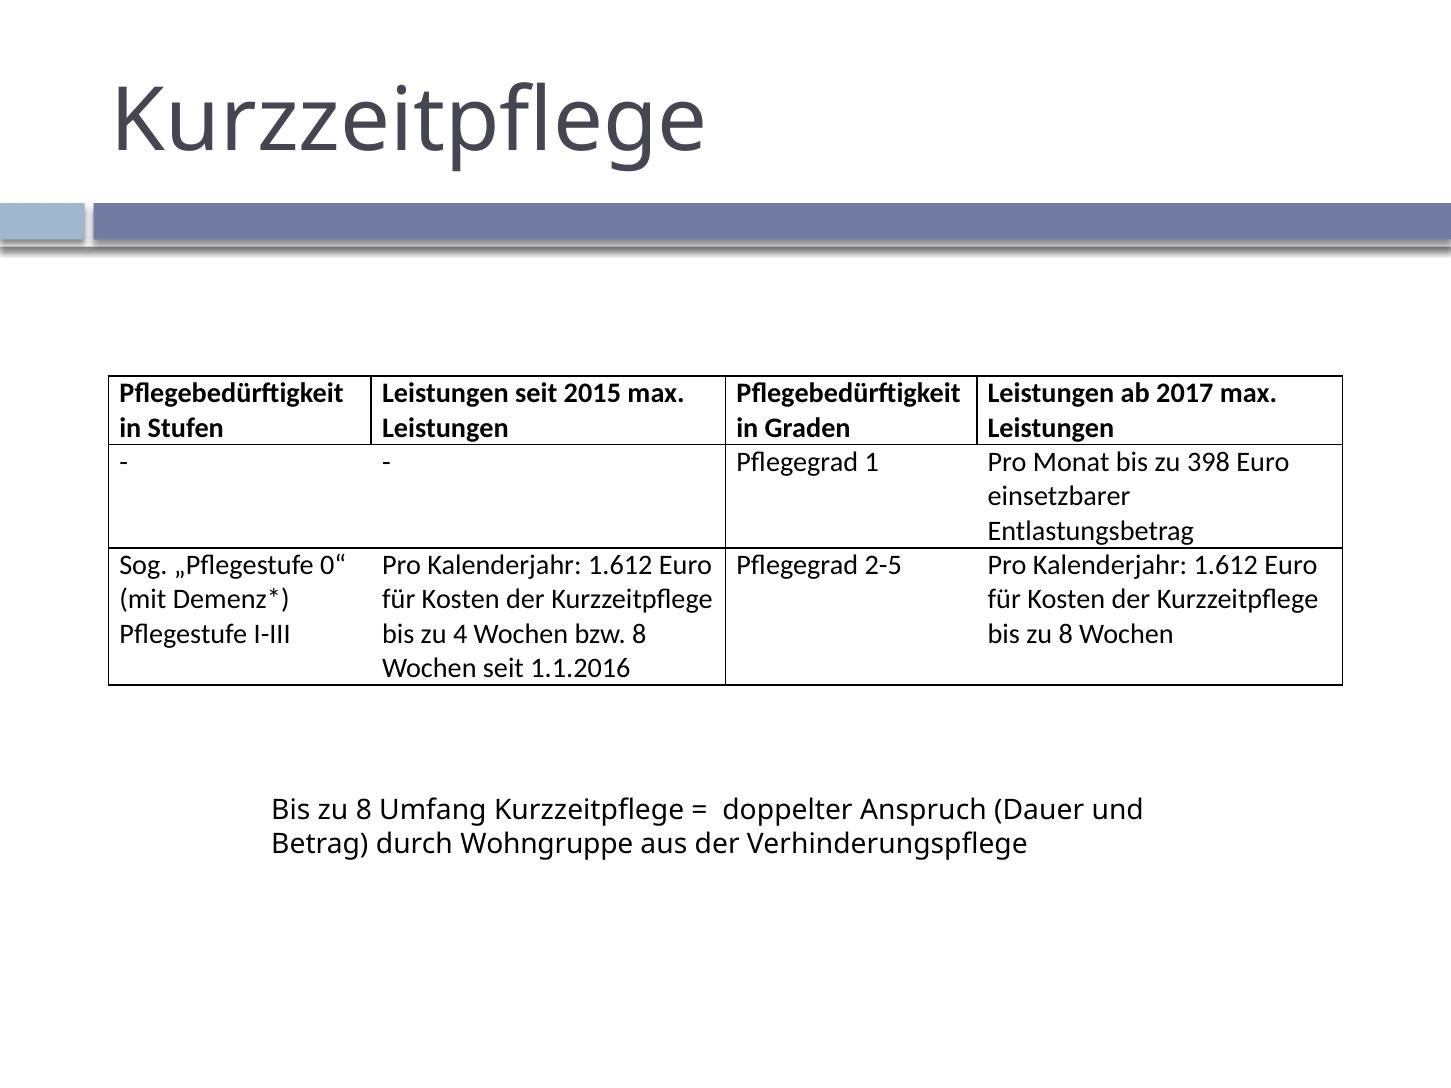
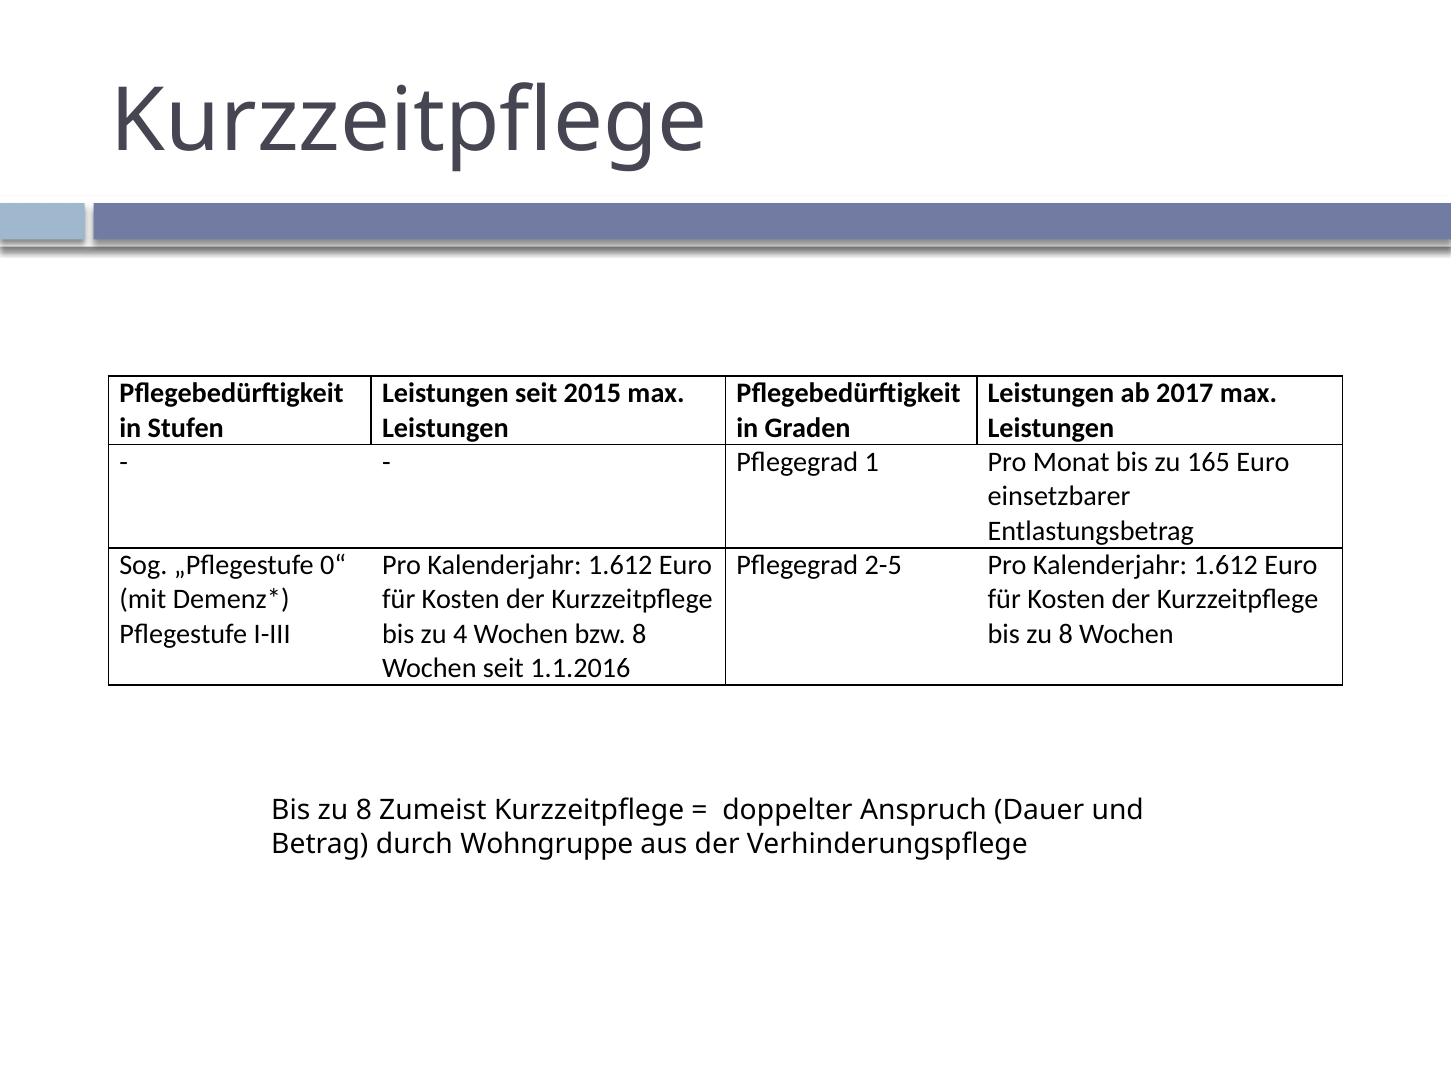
398: 398 -> 165 (1208, 462)
Umfang: Umfang -> Zumeist (433, 810)
